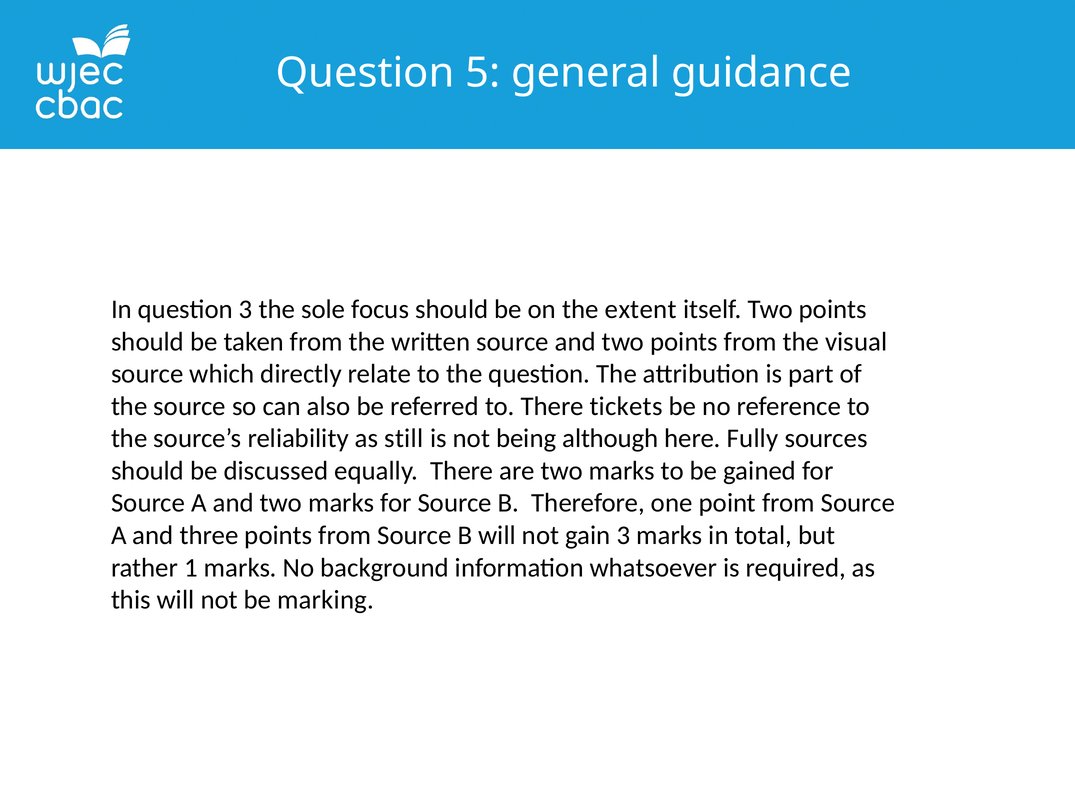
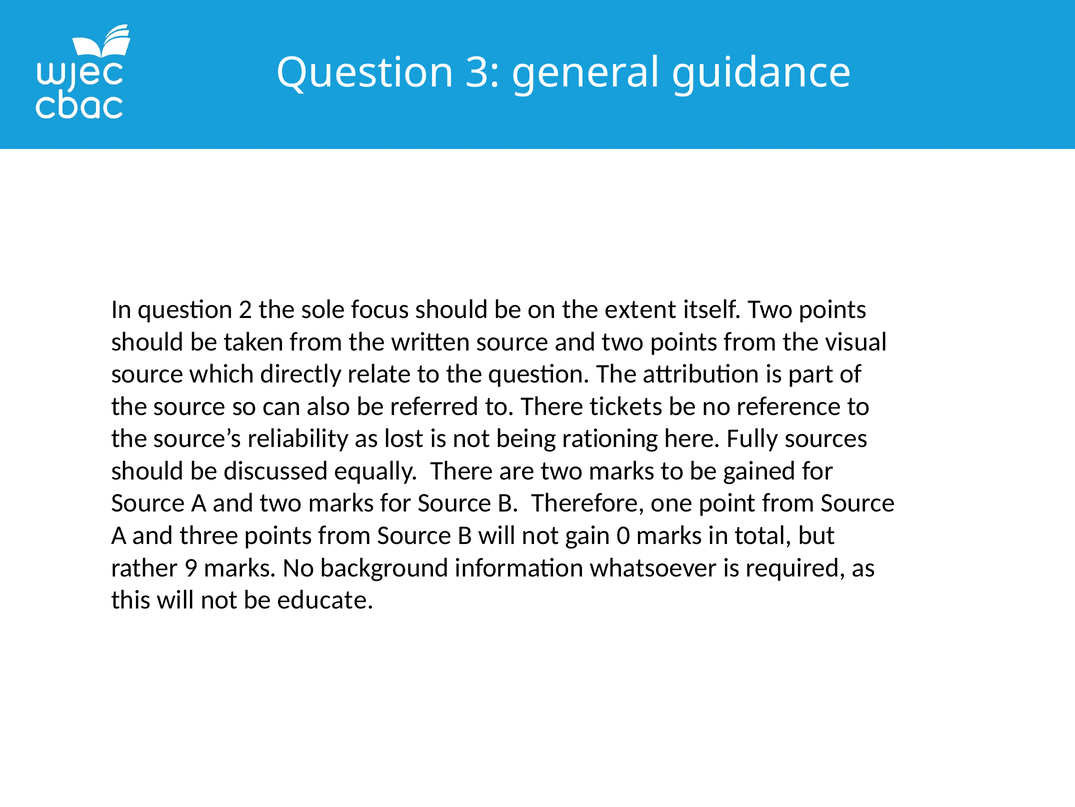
5: 5 -> 3 (483, 73)
question 3: 3 -> 2 (246, 309)
still: still -> lost (404, 438)
although: although -> rationing (610, 438)
gain 3: 3 -> 0 (623, 535)
1: 1 -> 9 (191, 567)
marking: marking -> educate (326, 599)
